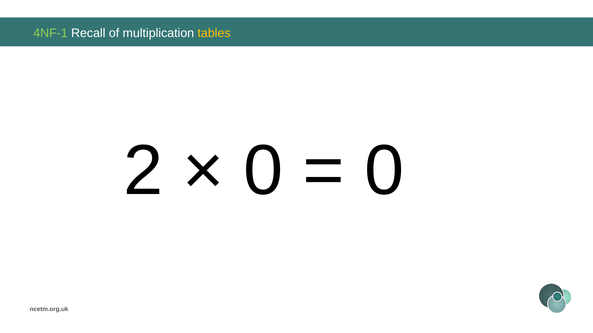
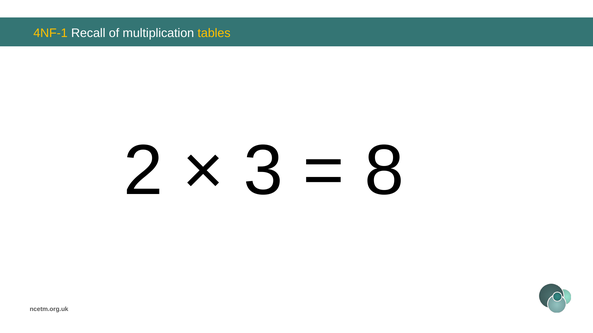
4NF-1 colour: light green -> yellow (51, 33)
0: 0 -> 3 (263, 171)
0: 0 -> 8 (384, 171)
